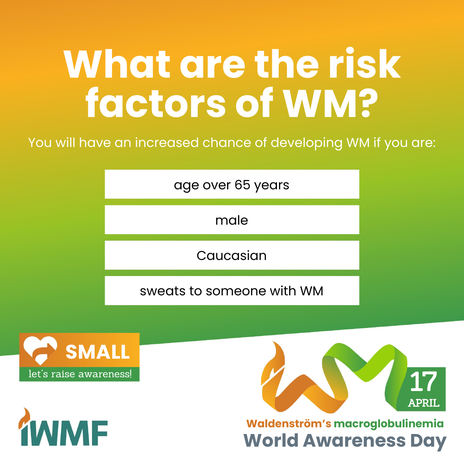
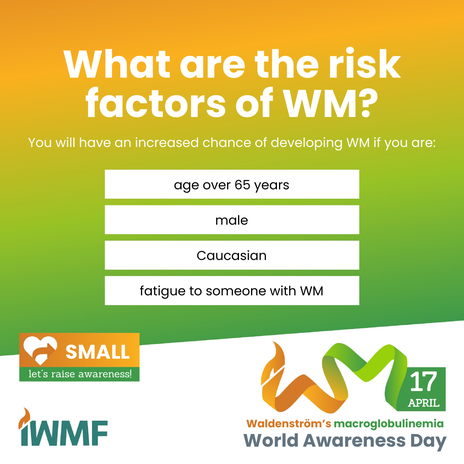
sweats: sweats -> fatigue (163, 291)
